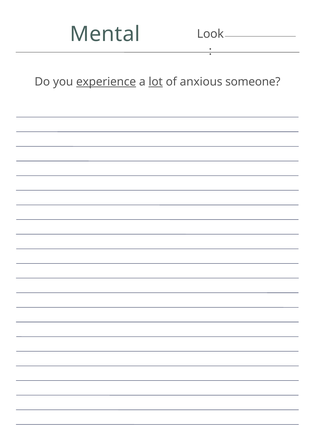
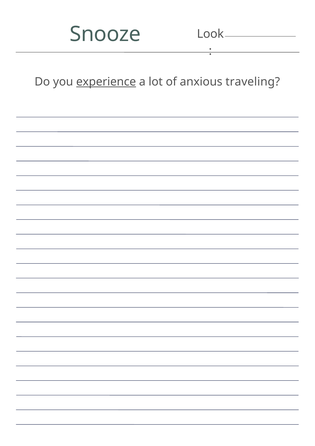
Mental: Mental -> Snooze (105, 34)
lot underline: present -> none (156, 82)
someone: someone -> traveling (253, 82)
